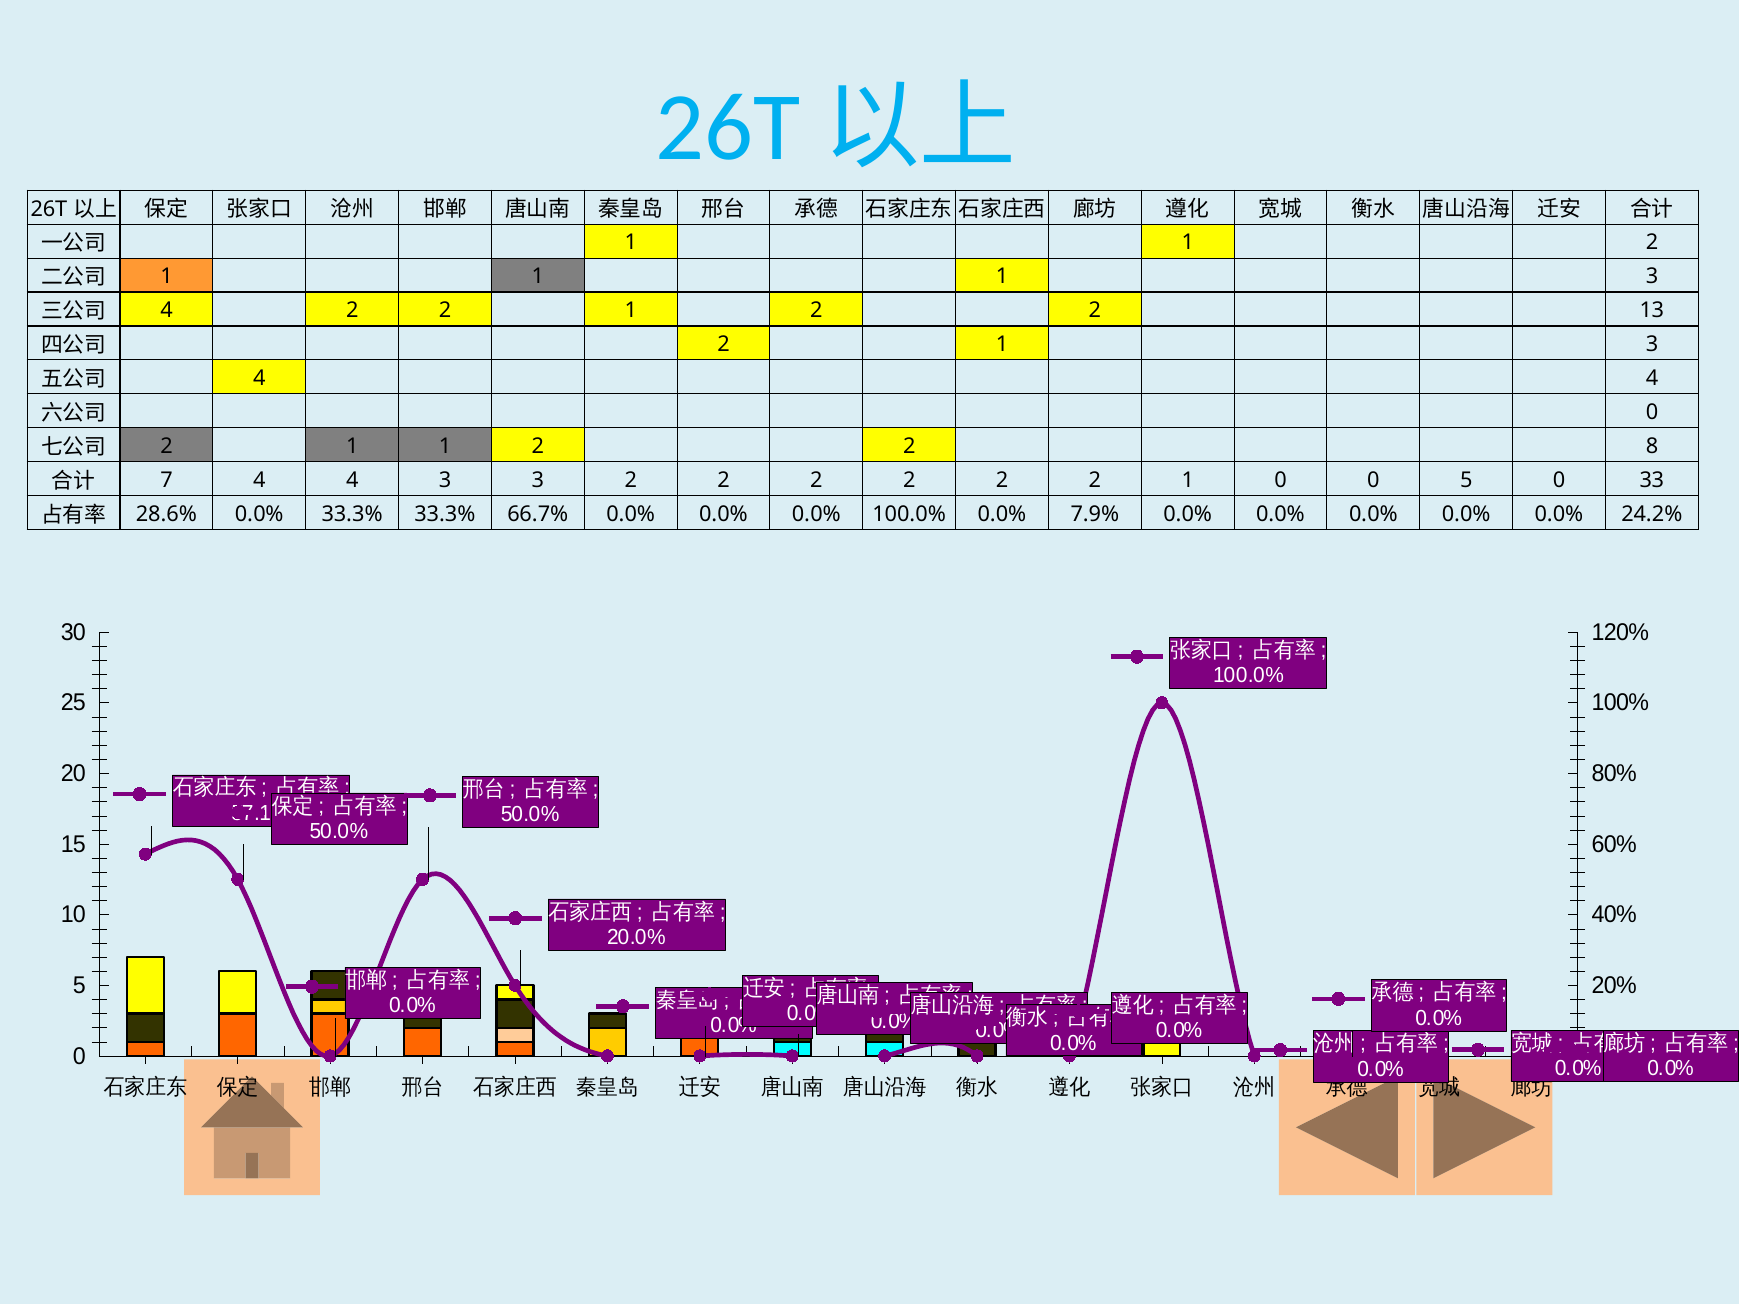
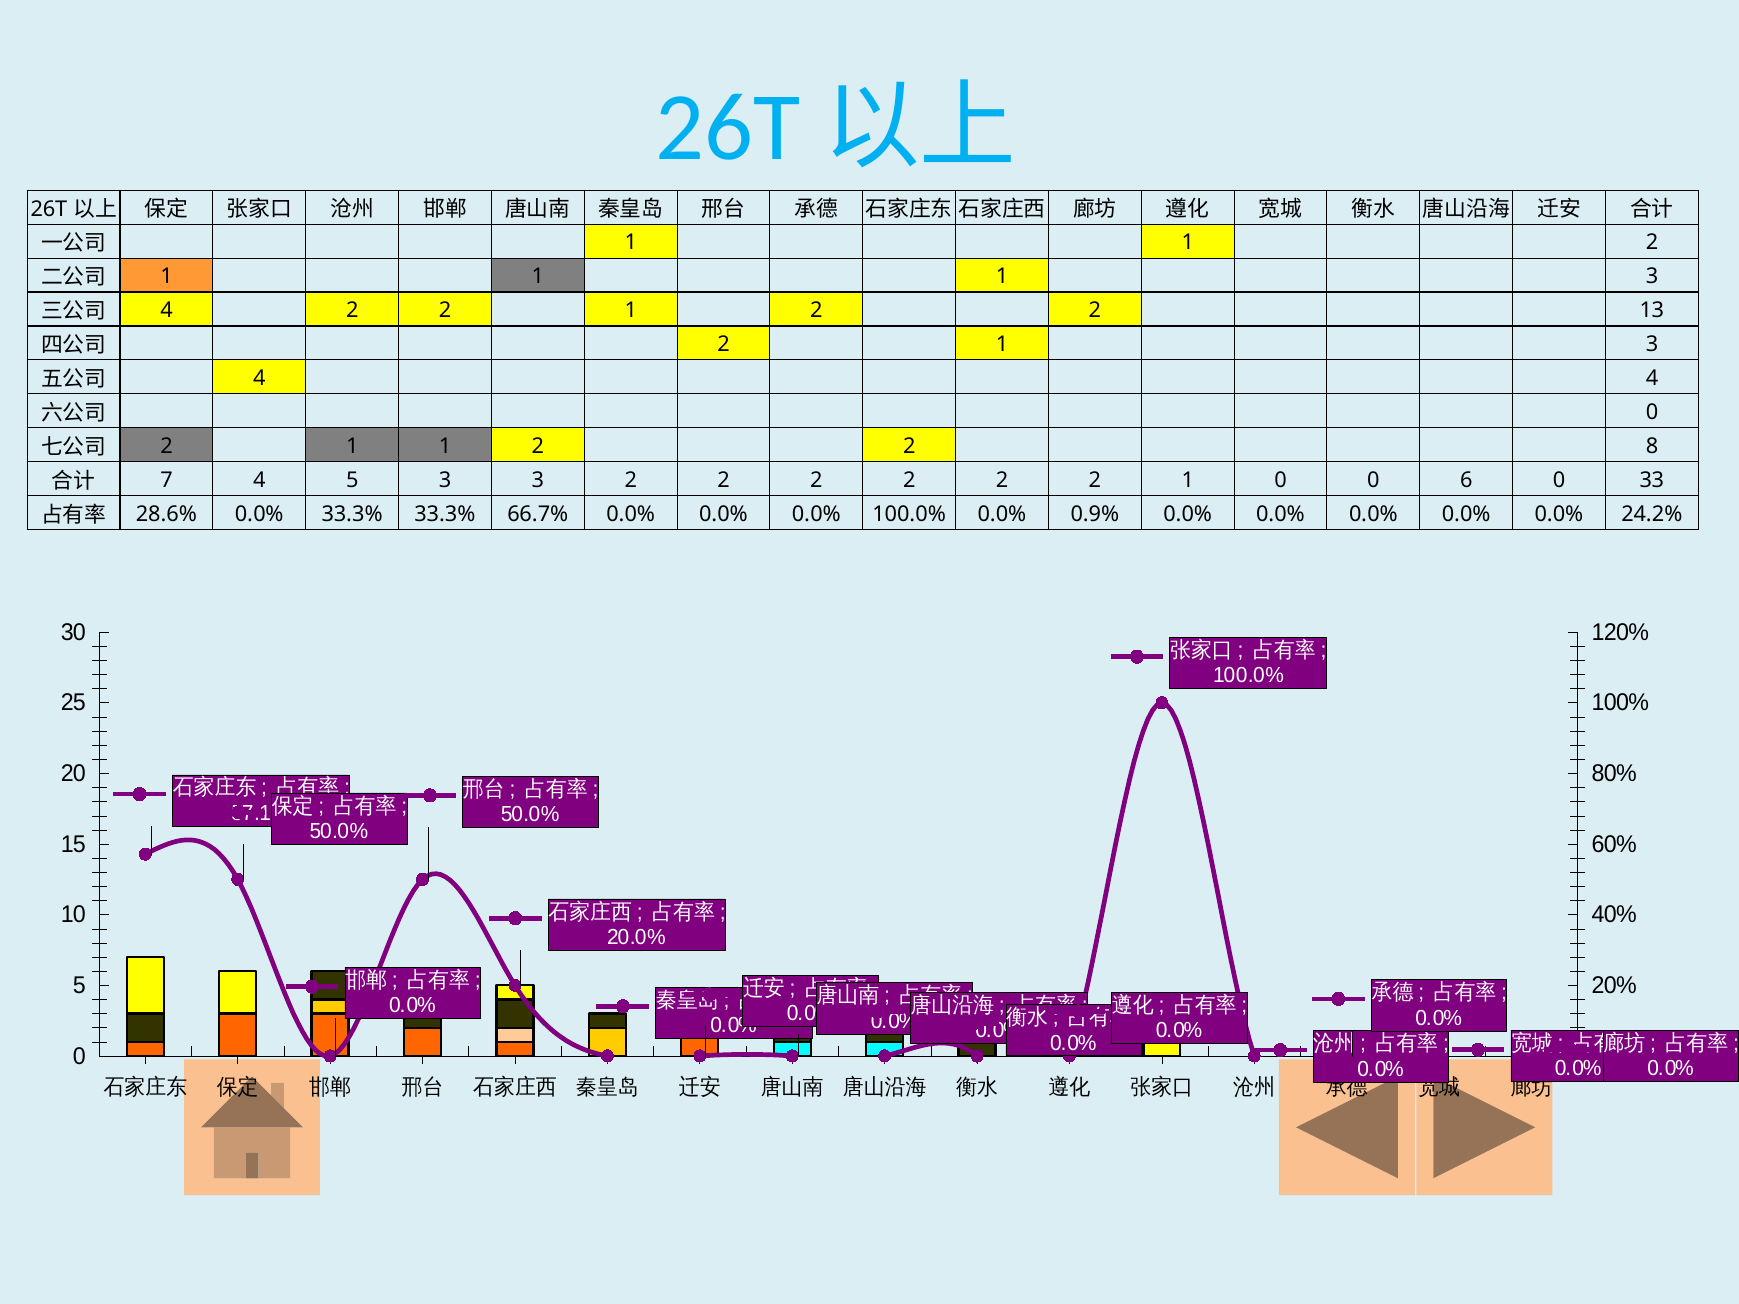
7 4 4: 4 -> 5 (352, 480)
0 0 5: 5 -> 6 (1466, 480)
7.9%: 7.9% -> 0.9% (1095, 514)
